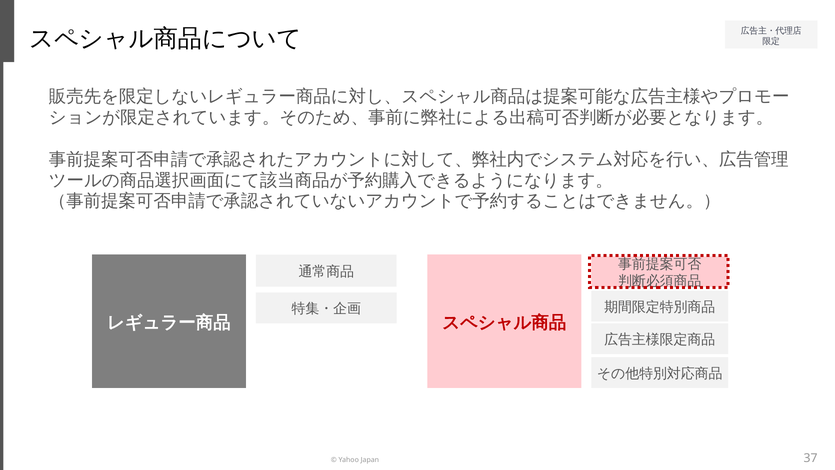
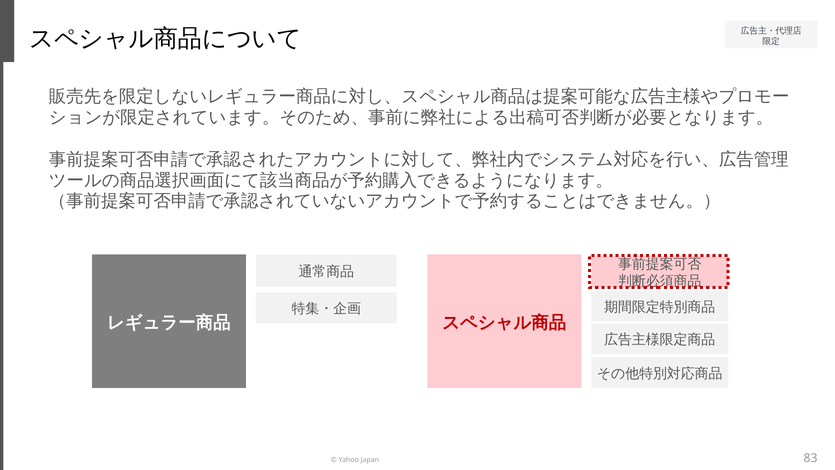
37: 37 -> 83 (811, 458)
